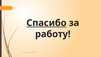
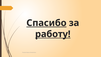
работу underline: none -> present (53, 34)
